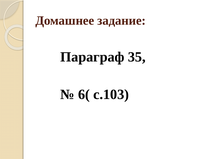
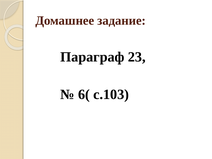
35: 35 -> 23 (137, 57)
